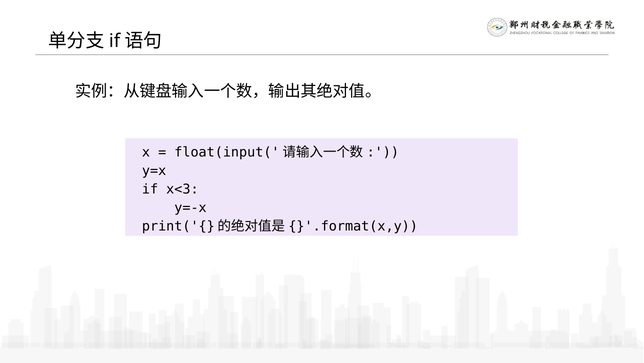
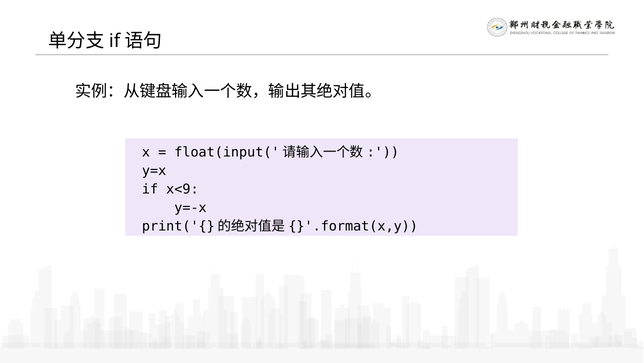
x<3: x<3 -> x<9 (182, 189)
